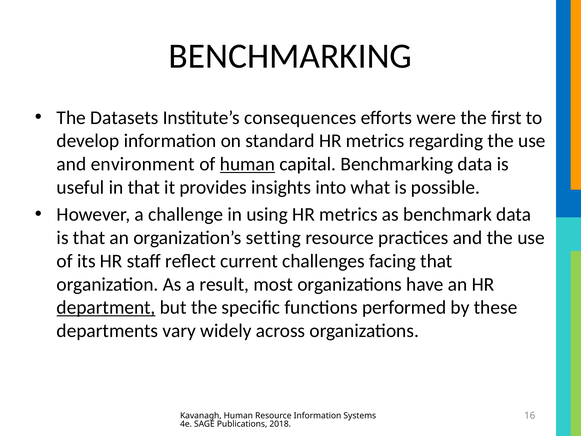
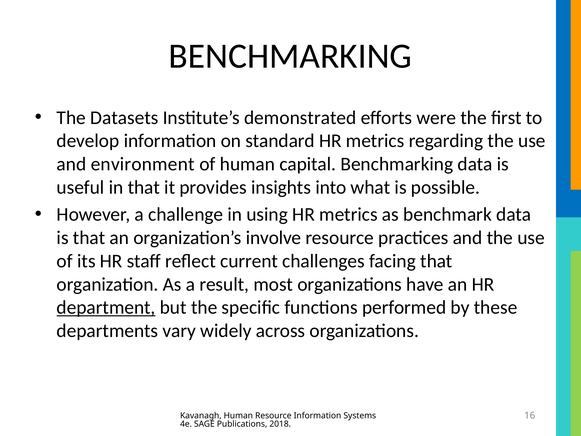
consequences: consequences -> demonstrated (300, 118)
human underline: present -> none (247, 164)
setting: setting -> involve (274, 238)
